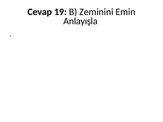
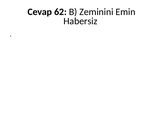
19: 19 -> 62 (60, 12)
Anlayışla: Anlayışla -> Habersiz (80, 21)
